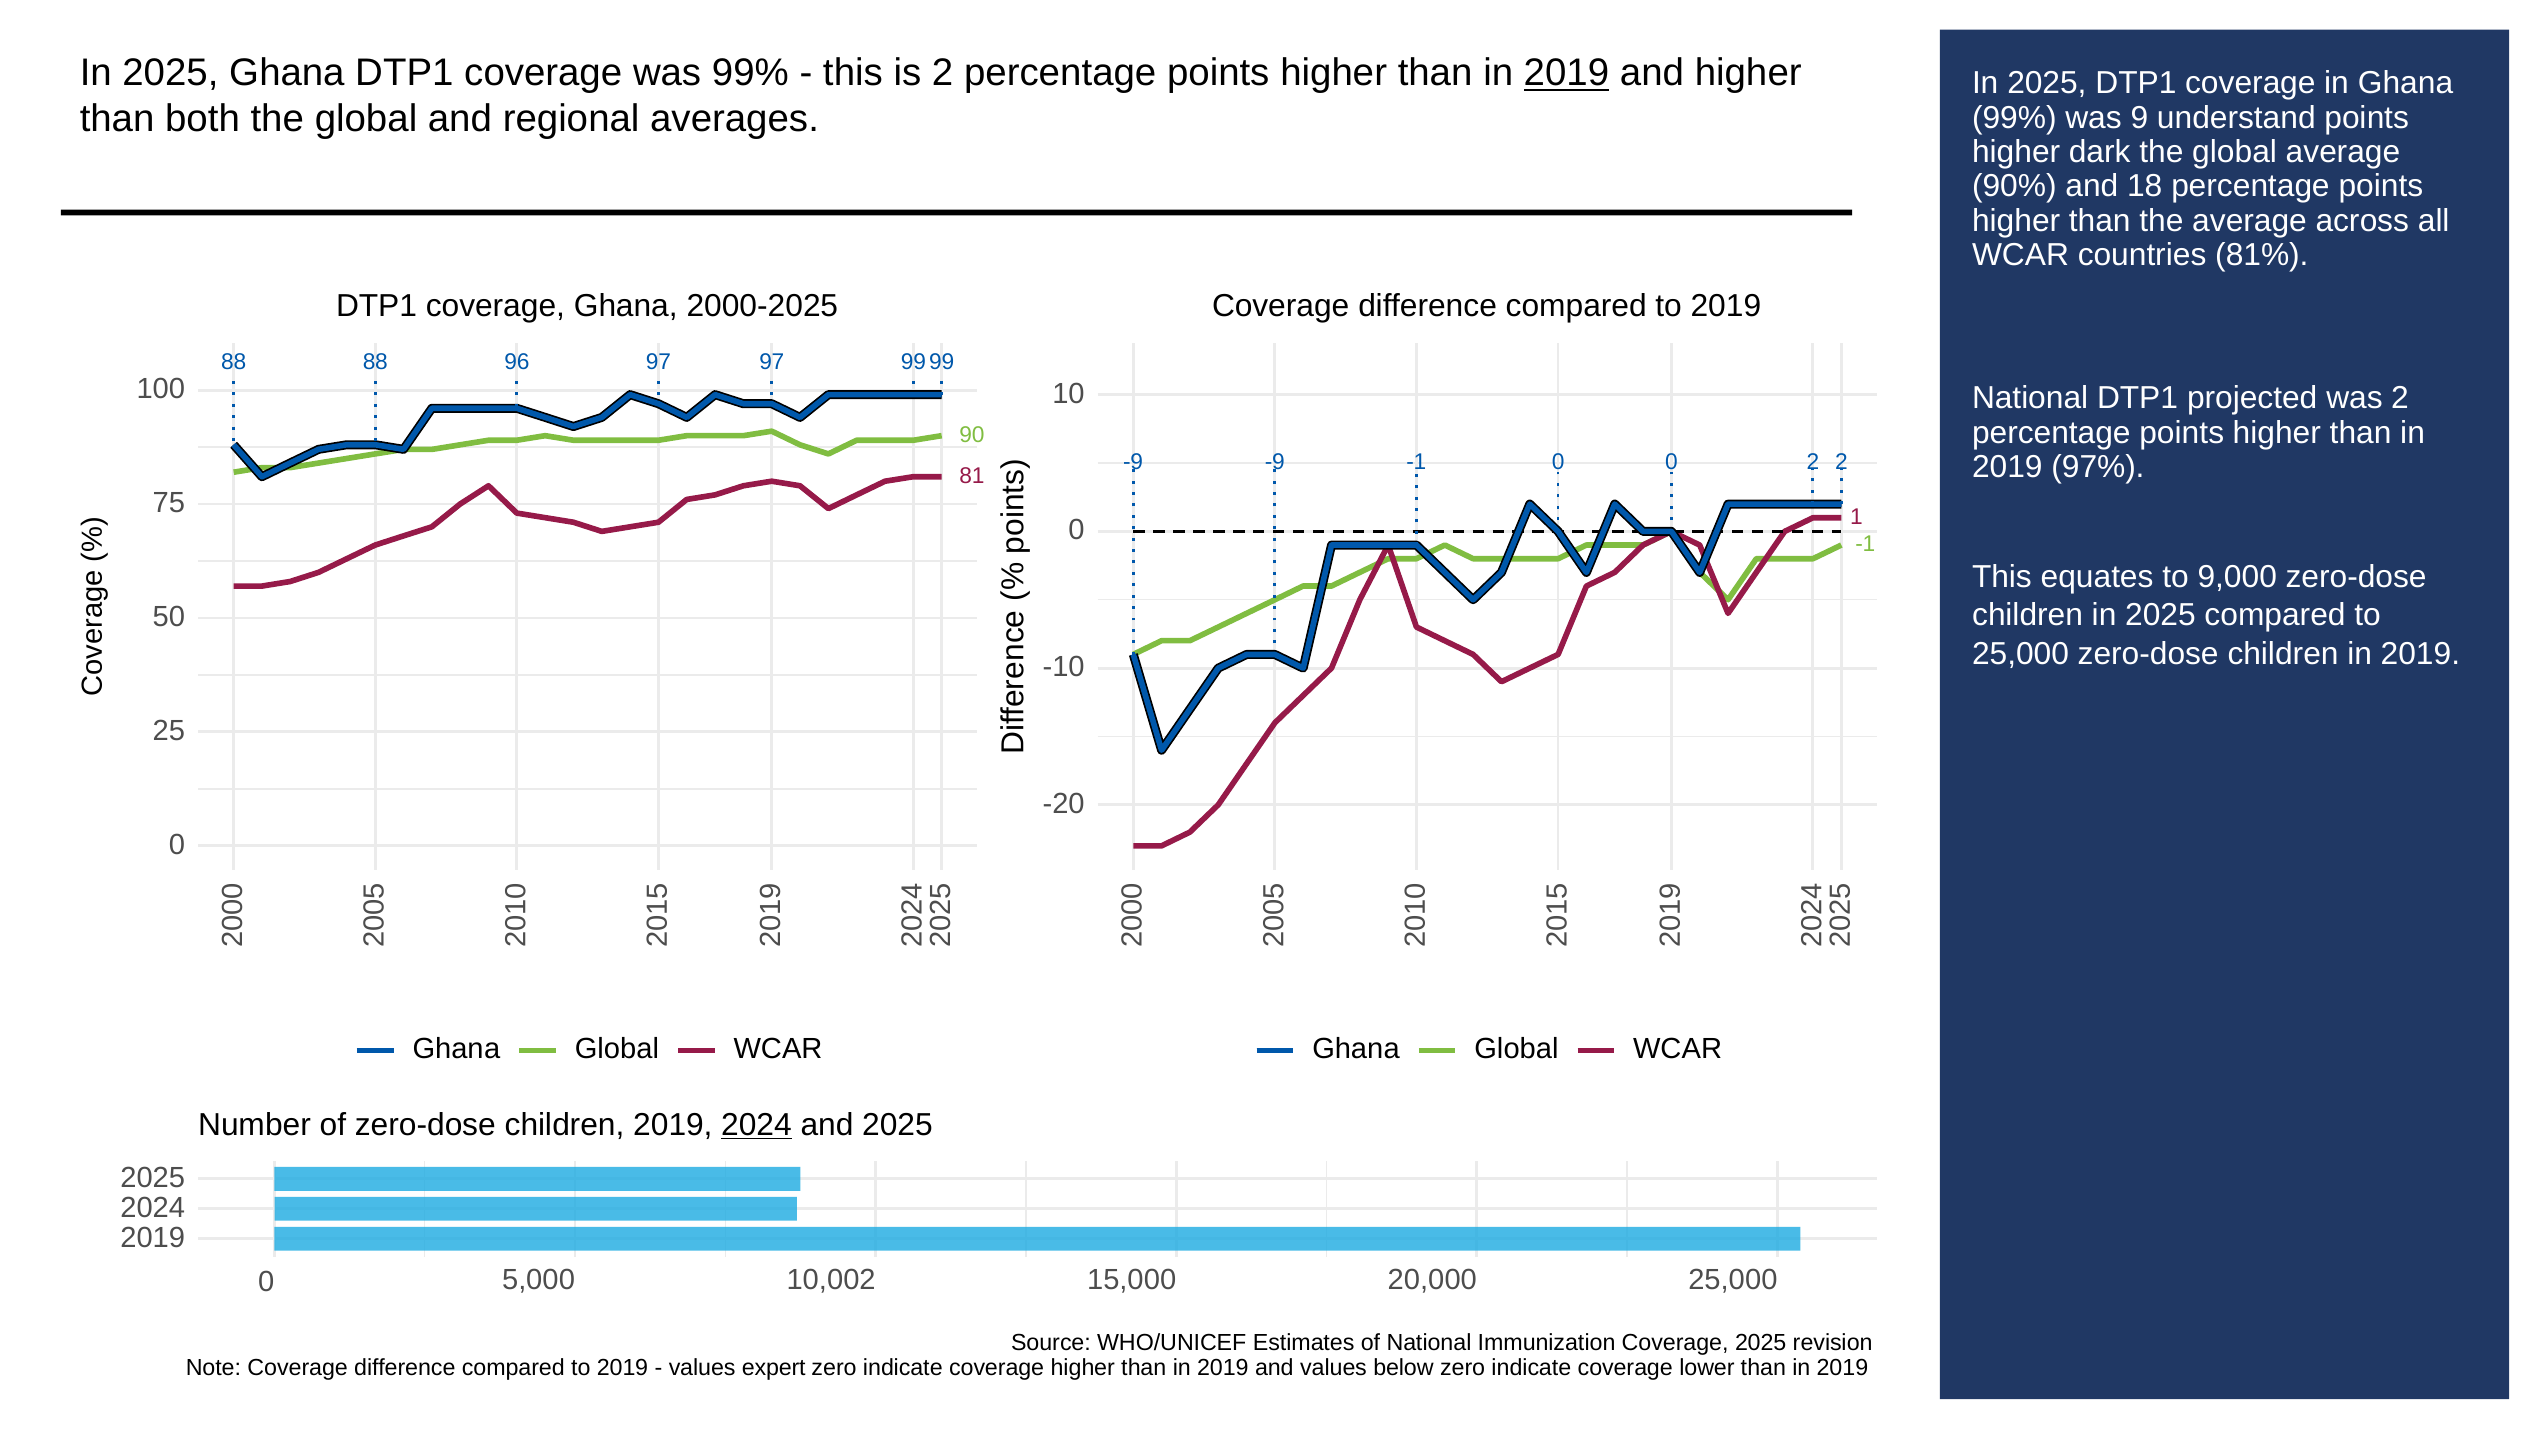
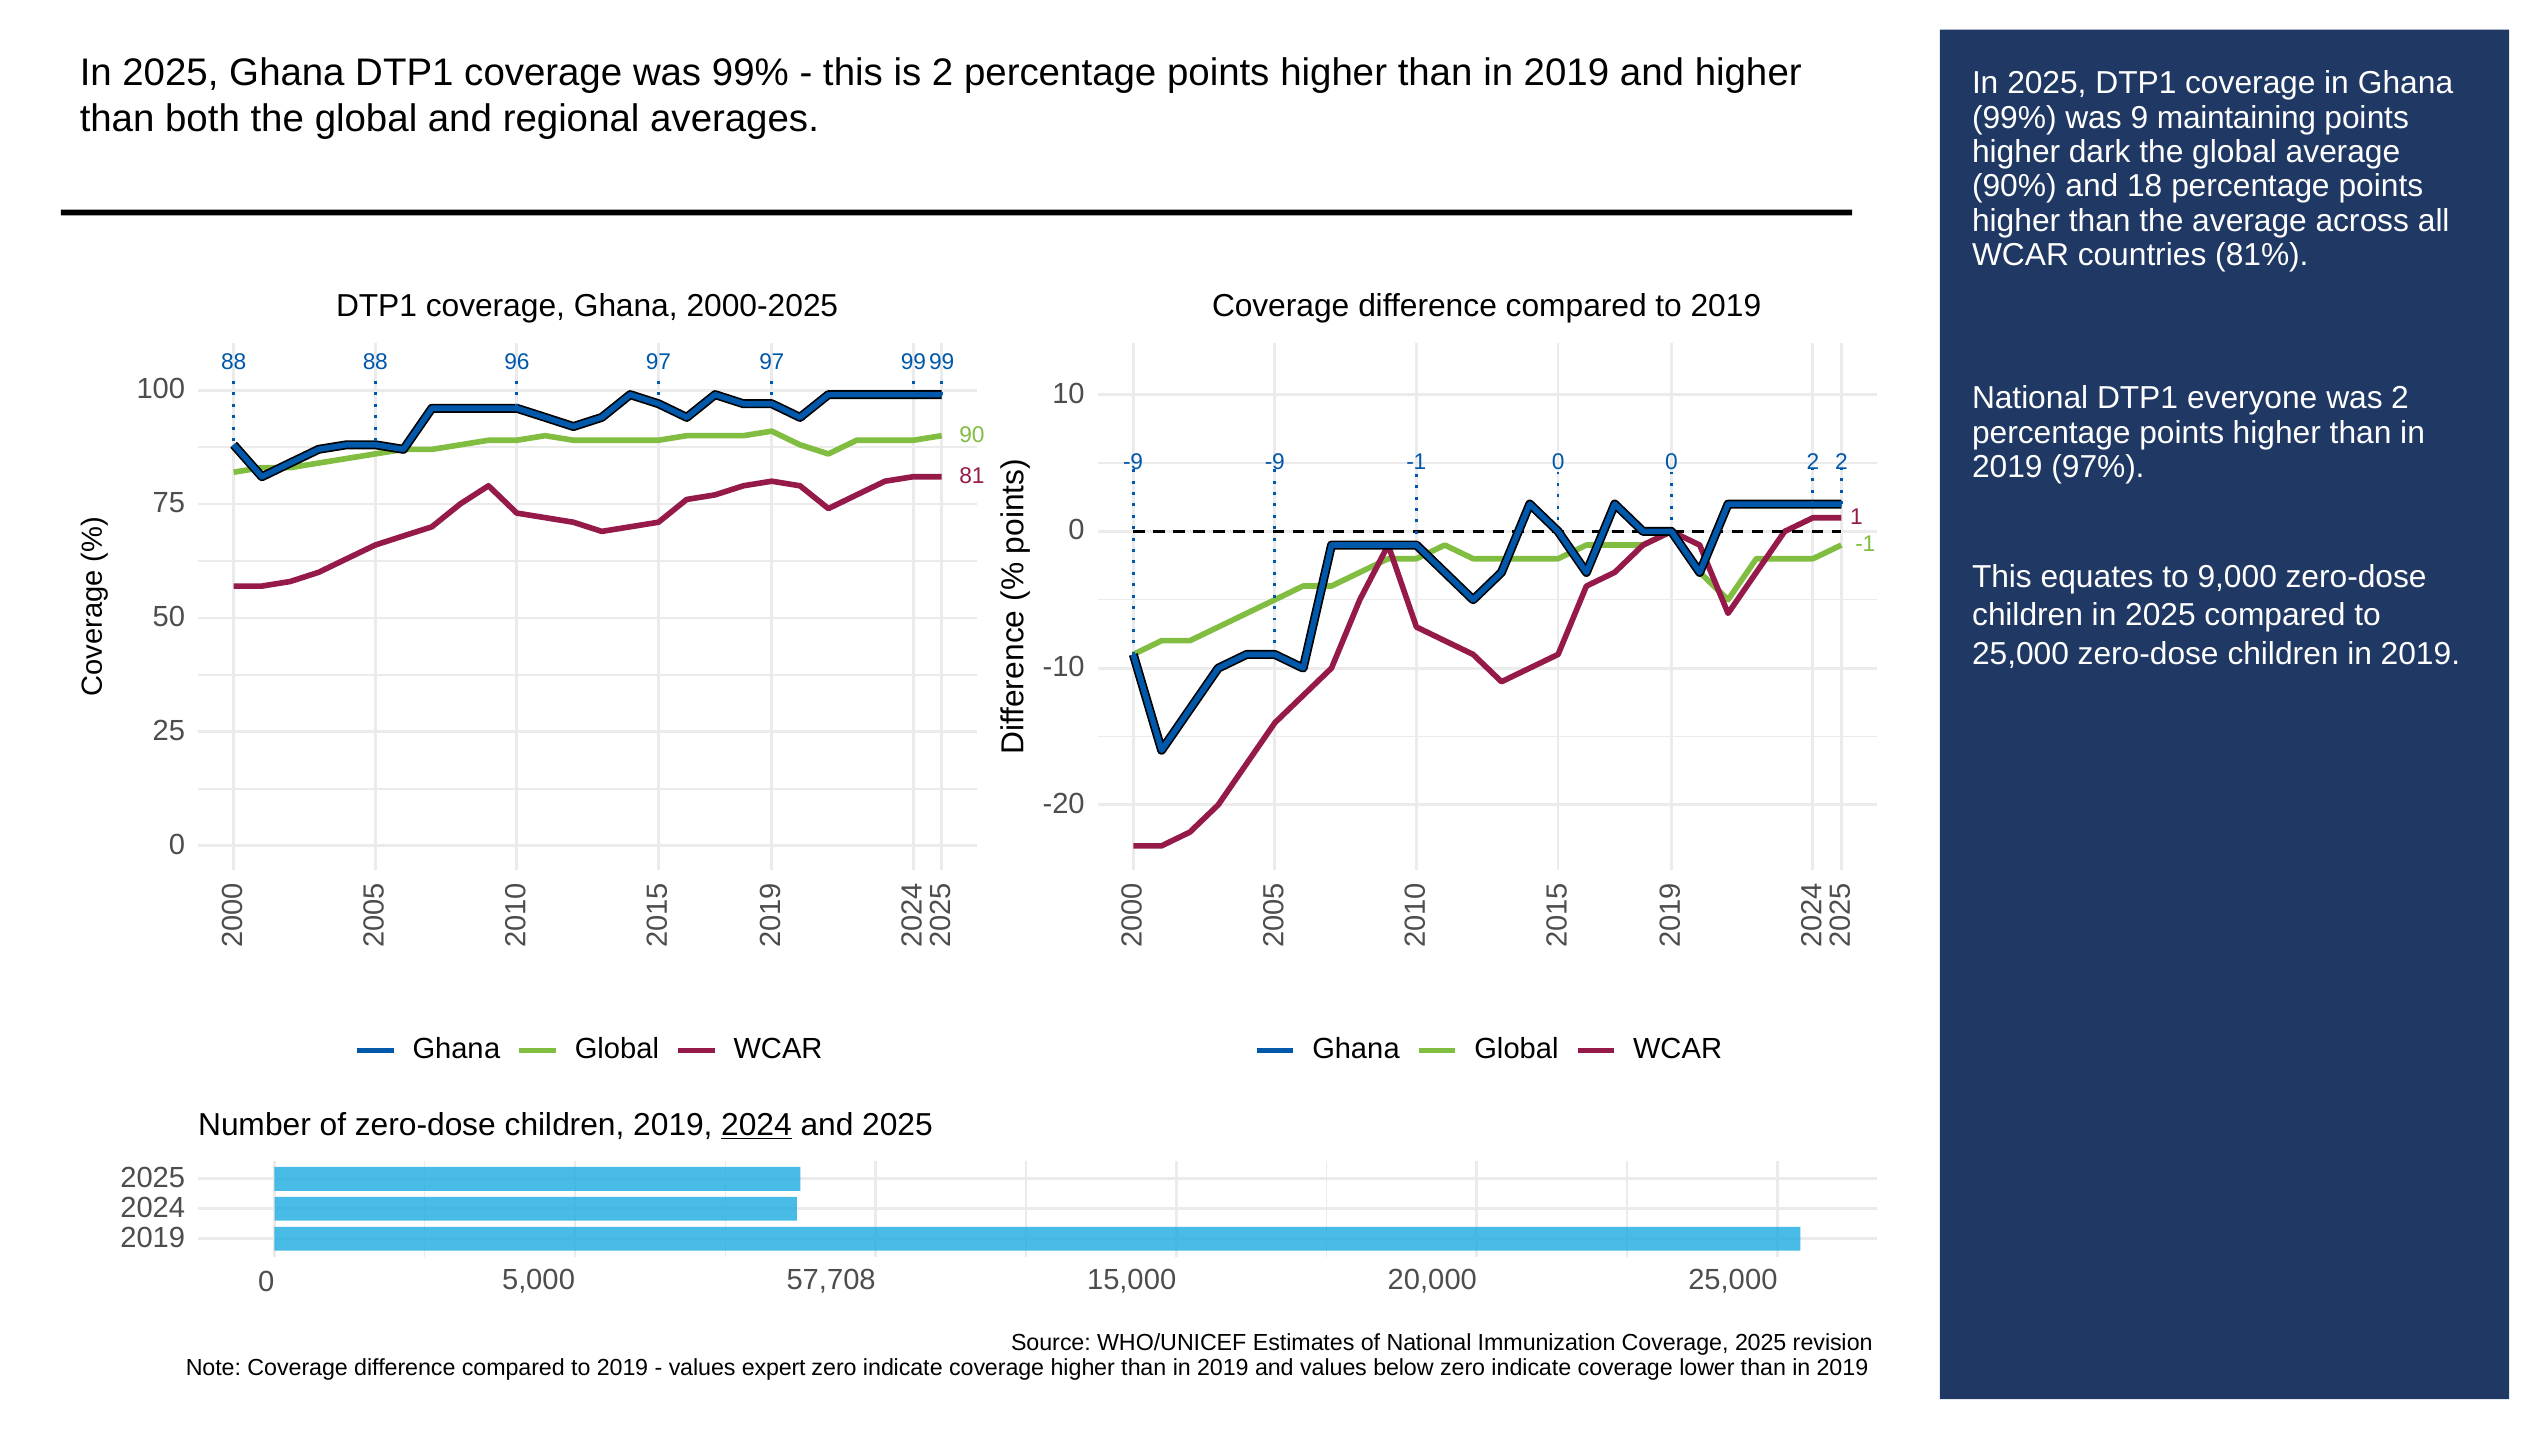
2019 underline: present -> none (1566, 73)
understand: understand -> maintaining (2236, 118)
projected: projected -> everyone (2252, 399)
10,002: 10,002 -> 57,708 (831, 1280)
